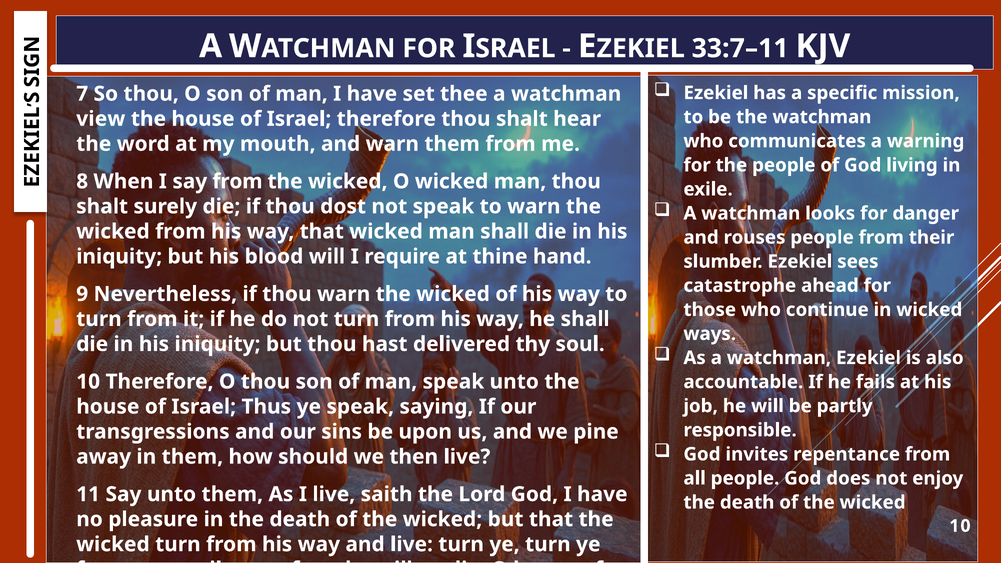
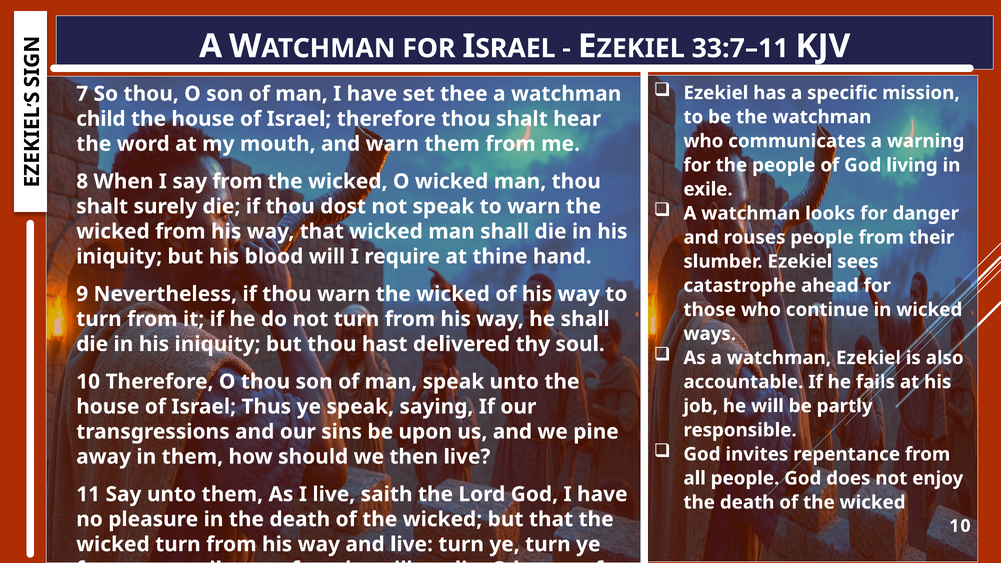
view: view -> child (101, 119)
